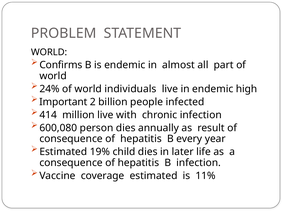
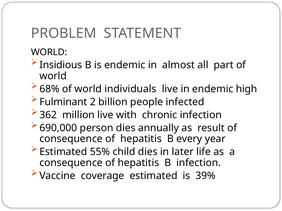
Confirms: Confirms -> Insidious (61, 65)
24%: 24% -> 68% (49, 89)
Important: Important -> Fulminant (63, 102)
414: 414 -> 362 (48, 115)
600,080: 600,080 -> 690,000 (58, 128)
19%: 19% -> 55% (100, 152)
11%: 11% -> 39% (206, 176)
